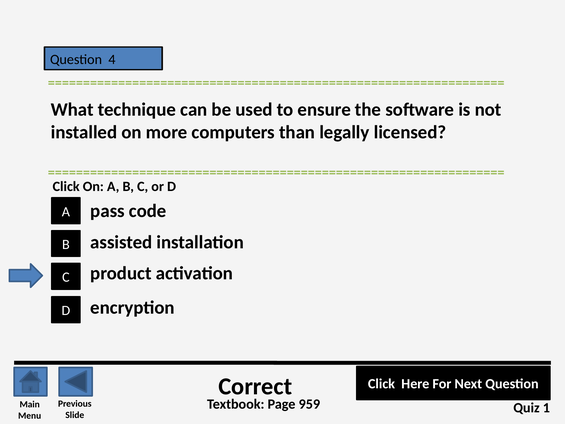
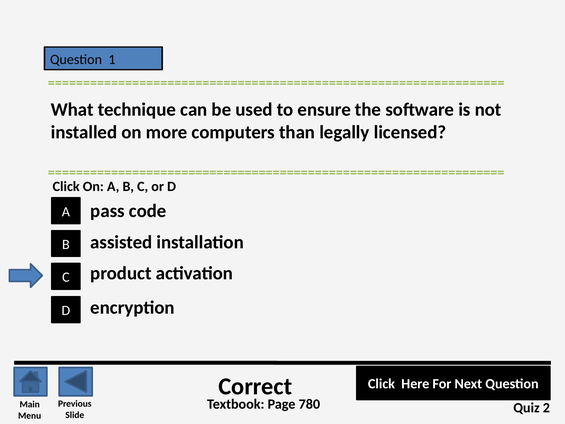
4: 4 -> 1 (112, 59)
959: 959 -> 780 (309, 404)
1: 1 -> 2 (546, 408)
